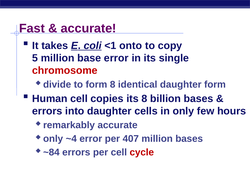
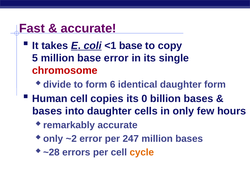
<1 onto: onto -> base (131, 46)
form 8: 8 -> 6 (113, 85)
its 8: 8 -> 0 (144, 99)
errors: errors -> bases (47, 111)
~4: ~4 -> ~2 (71, 139)
407: 407 -> 247 (131, 139)
~84: ~84 -> ~28 (51, 153)
cycle colour: red -> orange (142, 153)
